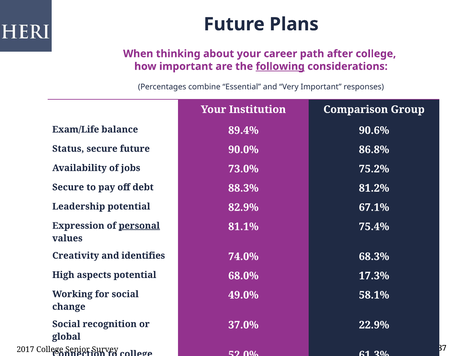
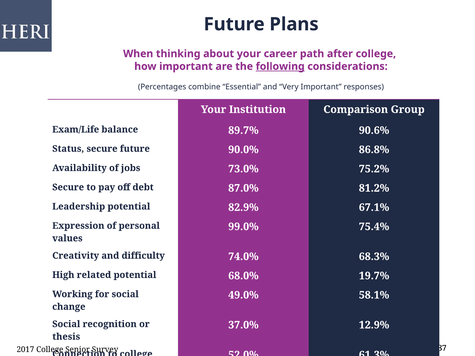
89.4%: 89.4% -> 89.7% (243, 130)
88.3%: 88.3% -> 87.0% (243, 188)
personal underline: present -> none (139, 226)
81.1%: 81.1% -> 99.0% (243, 227)
identifies: identifies -> difficulty (143, 256)
aspects: aspects -> related (94, 275)
17.3%: 17.3% -> 19.7% (374, 276)
22.9%: 22.9% -> 12.9% (374, 325)
global: global -> thesis (66, 337)
